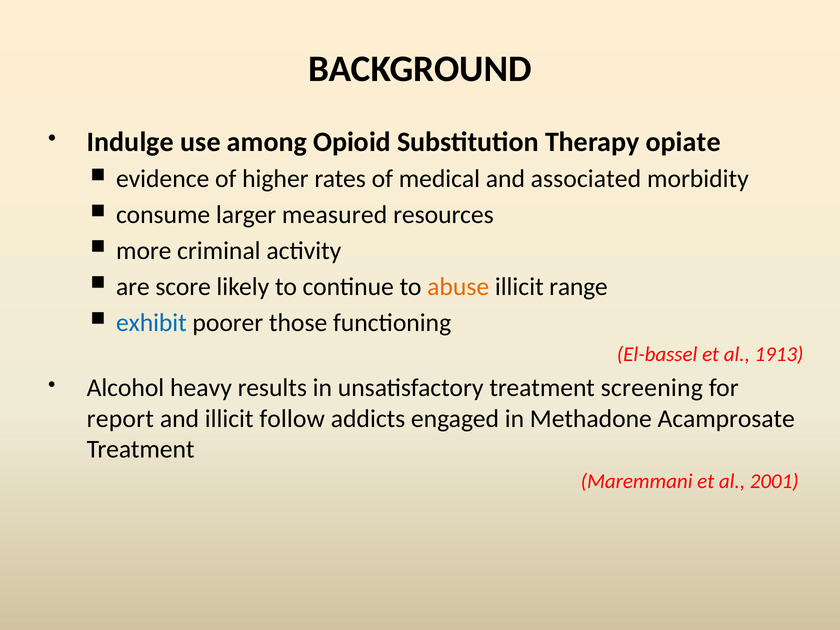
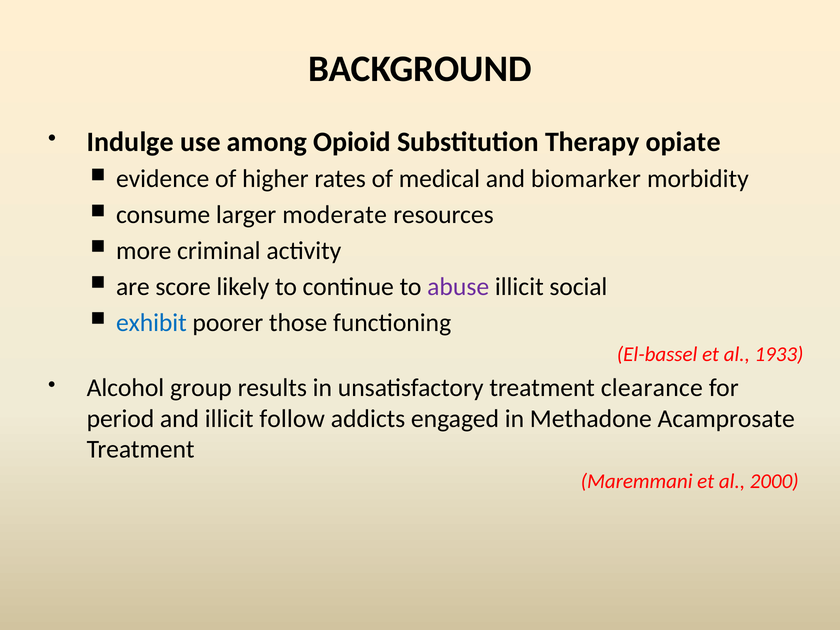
associated: associated -> biomarker (586, 179)
measured: measured -> moderate (335, 215)
abuse colour: orange -> purple (458, 287)
range: range -> social (578, 287)
1913: 1913 -> 1933 (779, 354)
heavy: heavy -> group (201, 388)
screening: screening -> clearance (652, 388)
report: report -> period (120, 419)
2001: 2001 -> 2000 (774, 481)
